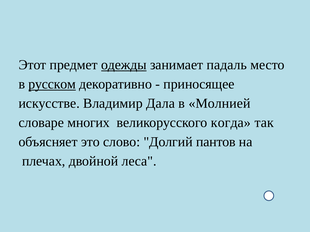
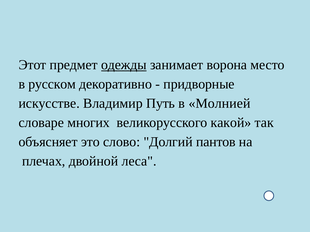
падаль: падаль -> ворона (227, 65)
русском underline: present -> none (52, 84)
приносящее: приносящее -> придворные (199, 84)
Дала: Дала -> Путь (161, 104)
когда: когда -> какой (231, 123)
